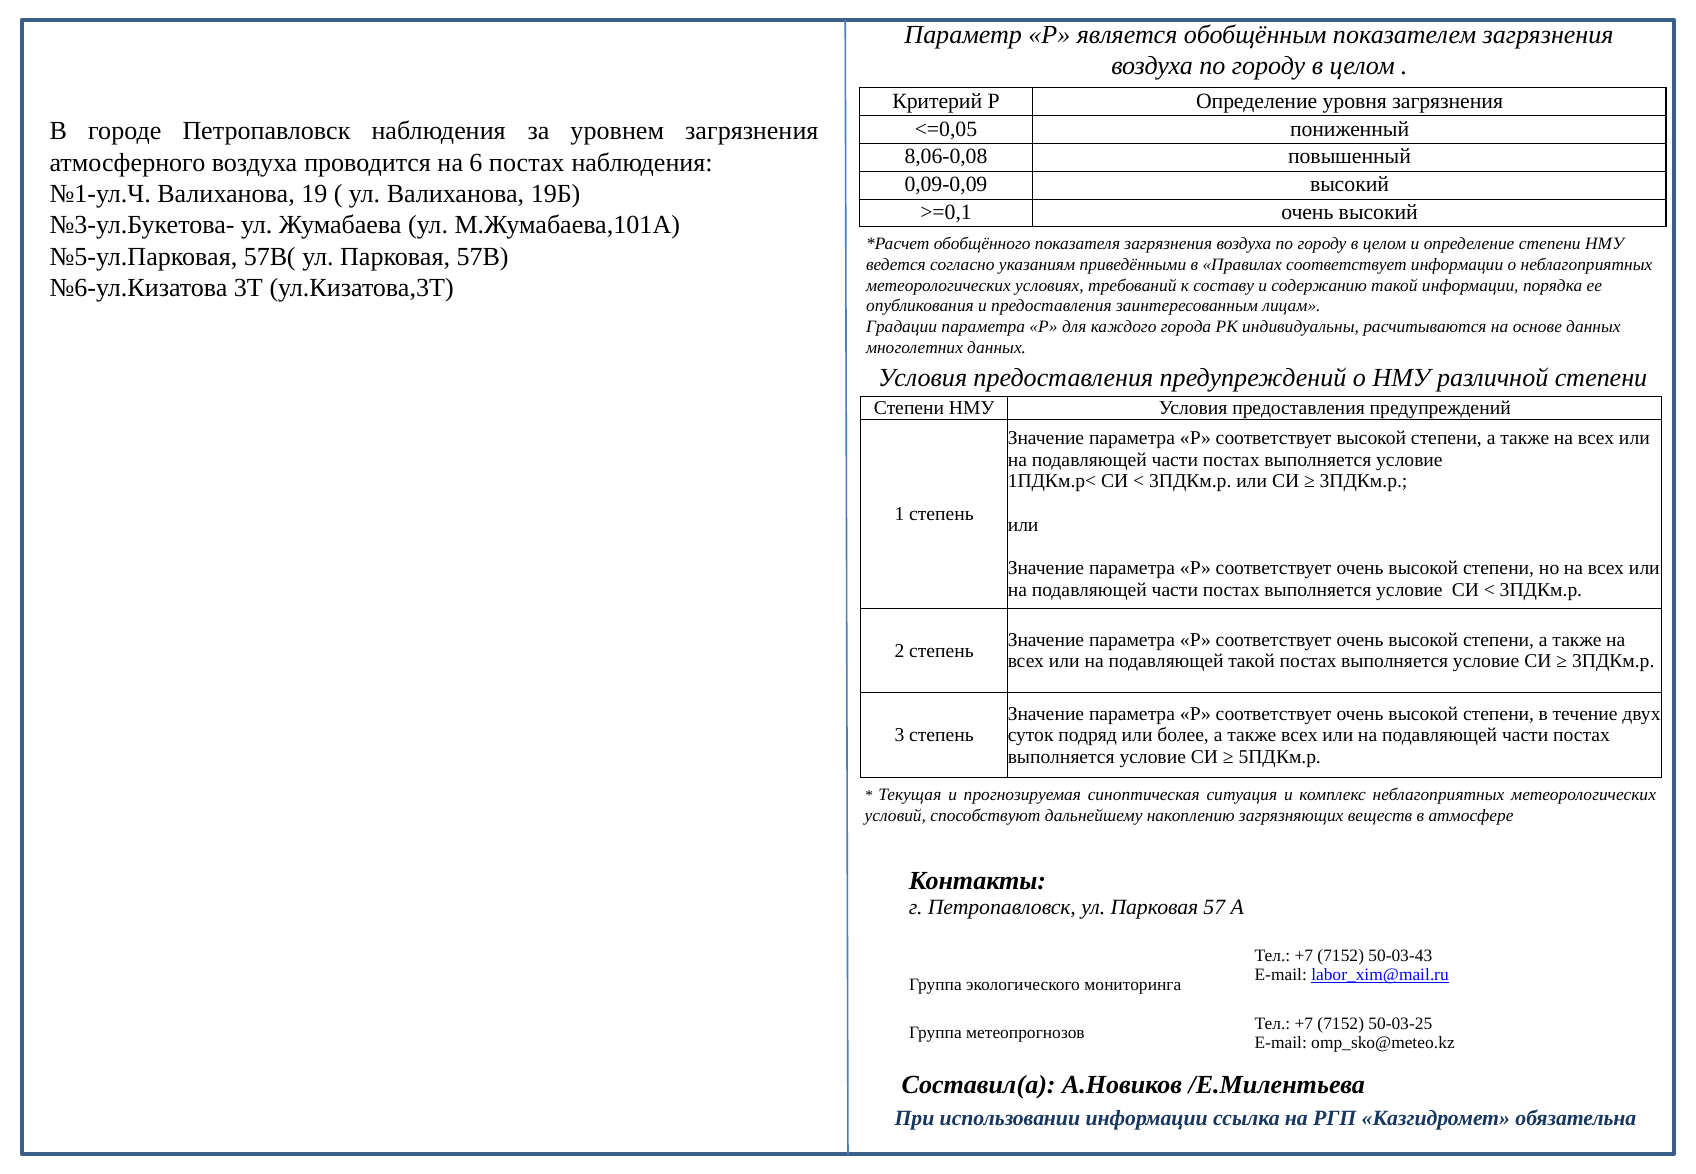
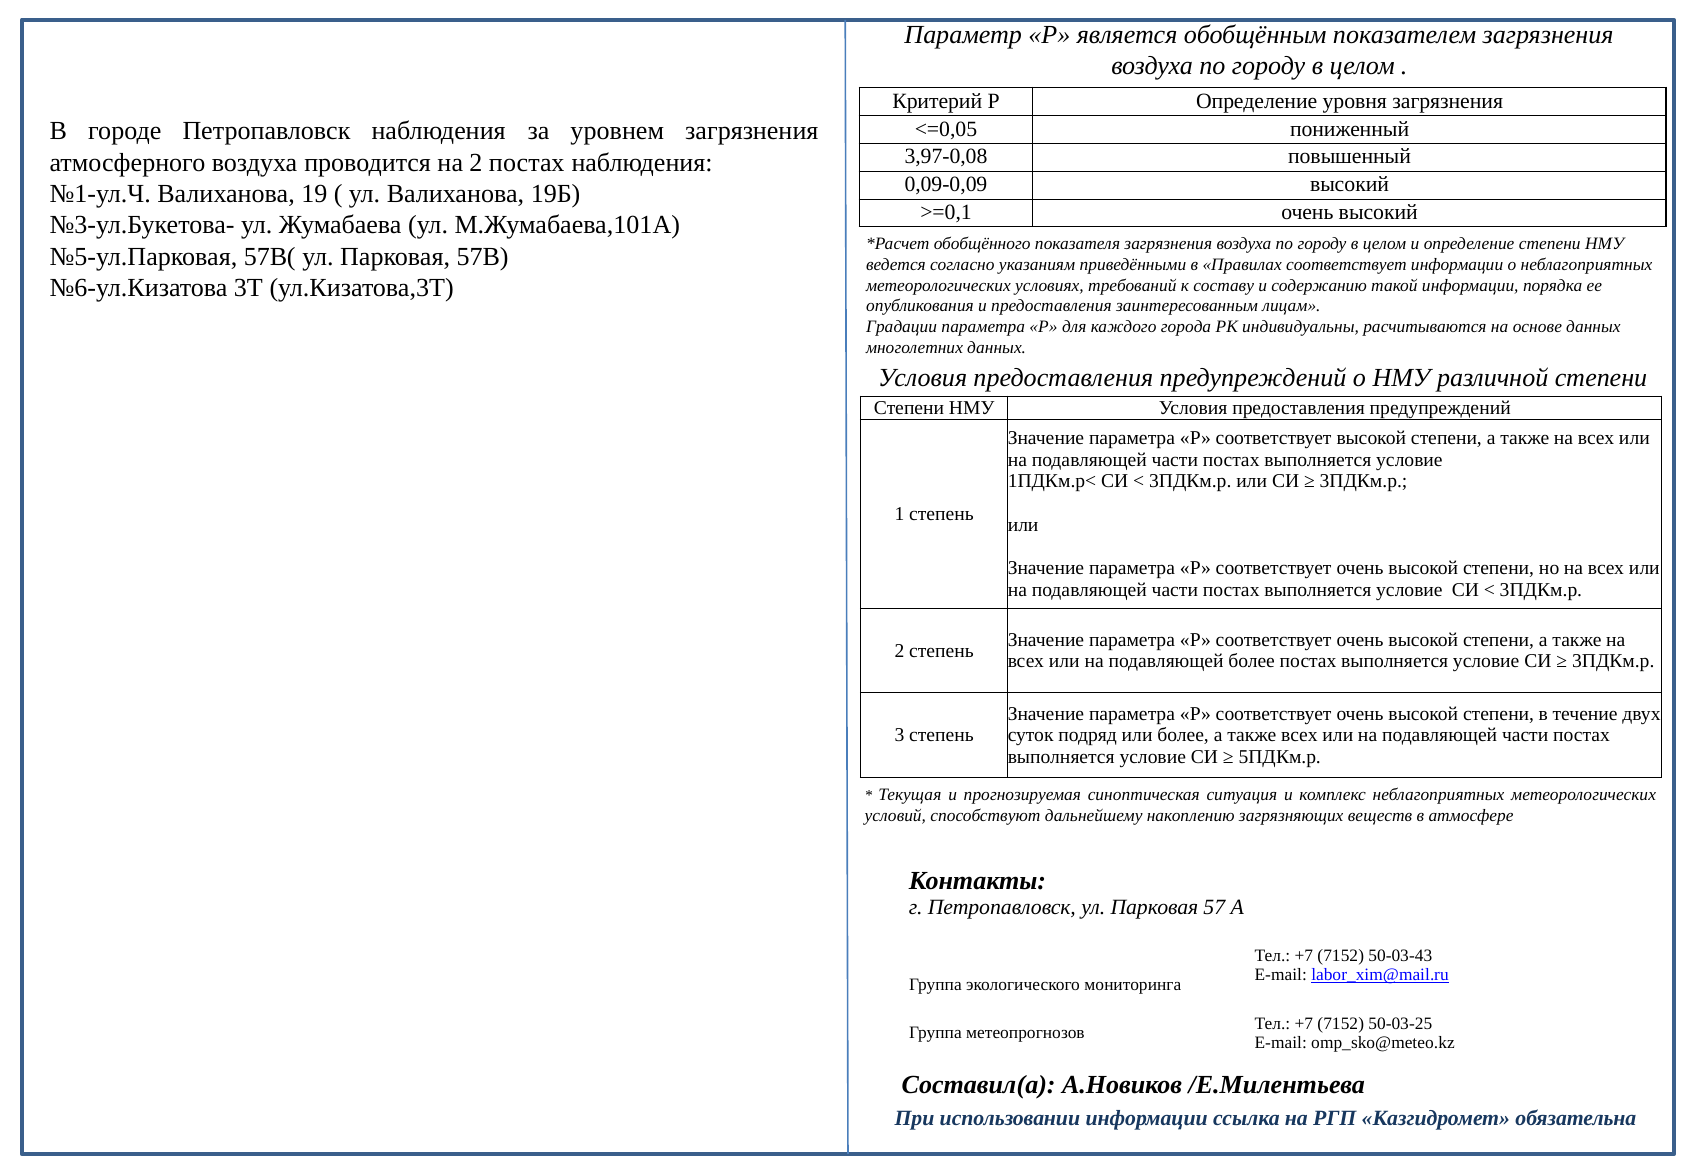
8,06-0,08: 8,06-0,08 -> 3,97-0,08 (946, 157)
на 6: 6 -> 2 (476, 163)
подавляющей такой: такой -> более (1252, 662)
